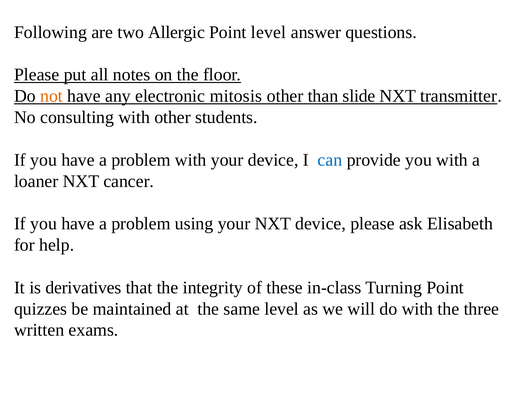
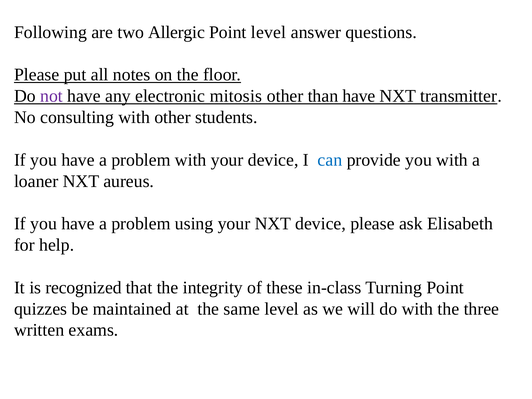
not colour: orange -> purple (52, 96)
than slide: slide -> have (359, 96)
cancer: cancer -> aureus (129, 181)
derivatives: derivatives -> recognized (83, 288)
